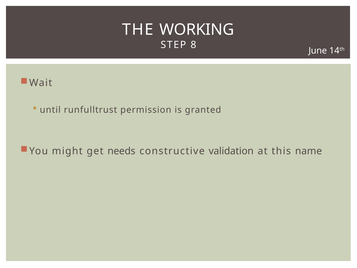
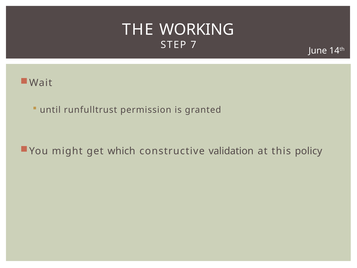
8: 8 -> 7 (193, 45)
needs: needs -> which (121, 151)
name: name -> policy (309, 151)
